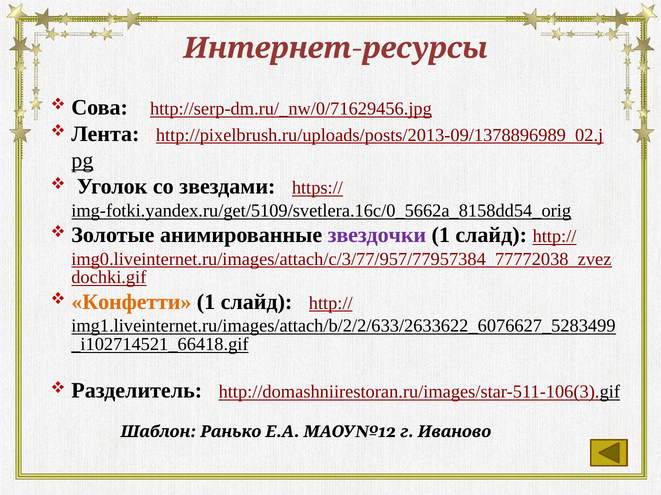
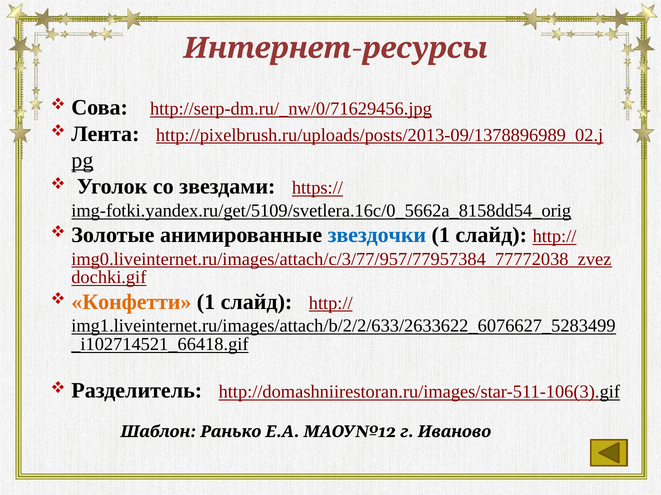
звездочки colour: purple -> blue (377, 236)
